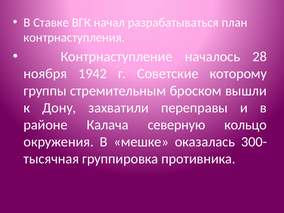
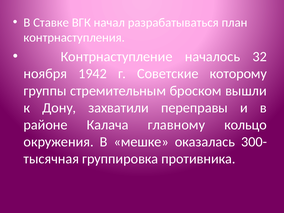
28: 28 -> 32 (260, 57)
северную: северную -> главному (176, 125)
